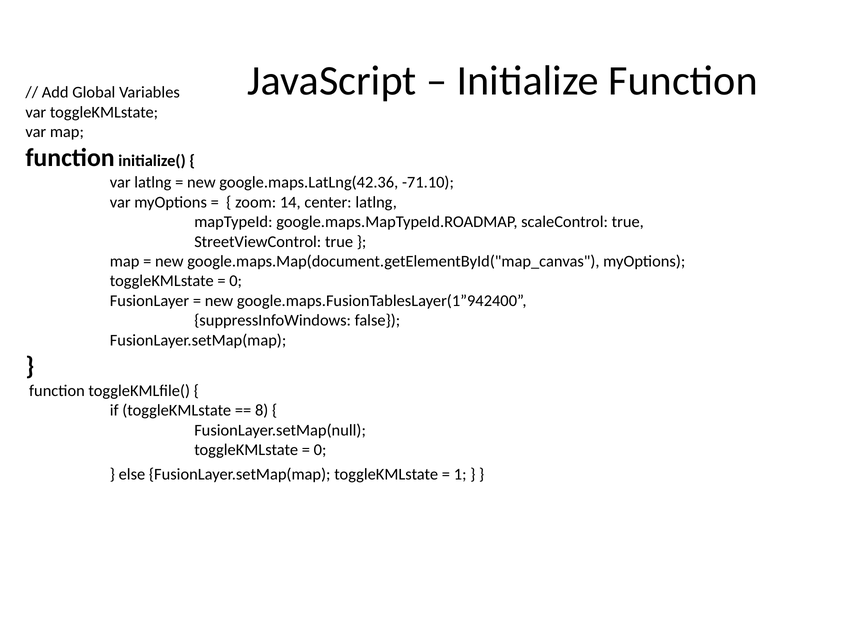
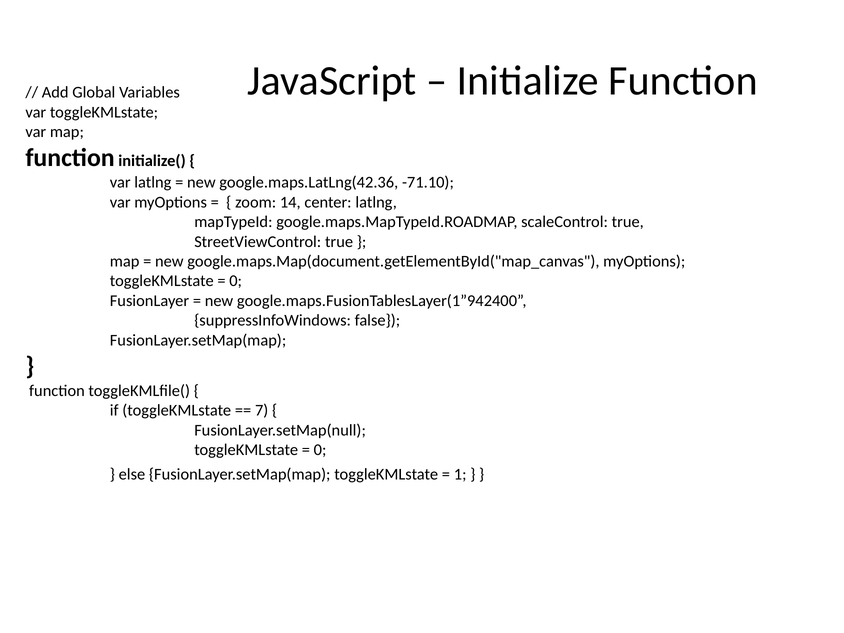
8: 8 -> 7 (262, 411)
